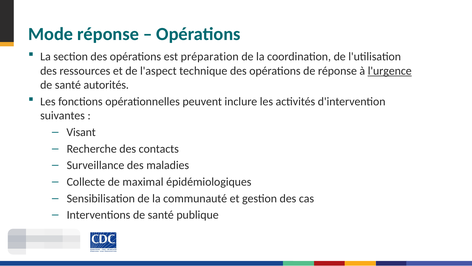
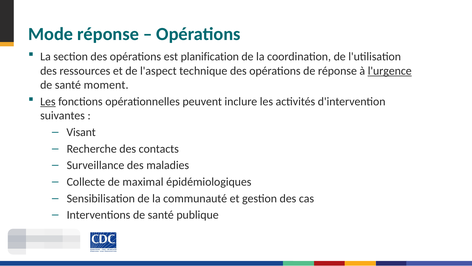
préparation: préparation -> planification (210, 56)
autorités: autorités -> moment (106, 85)
Les underline: none -> present (48, 101)
